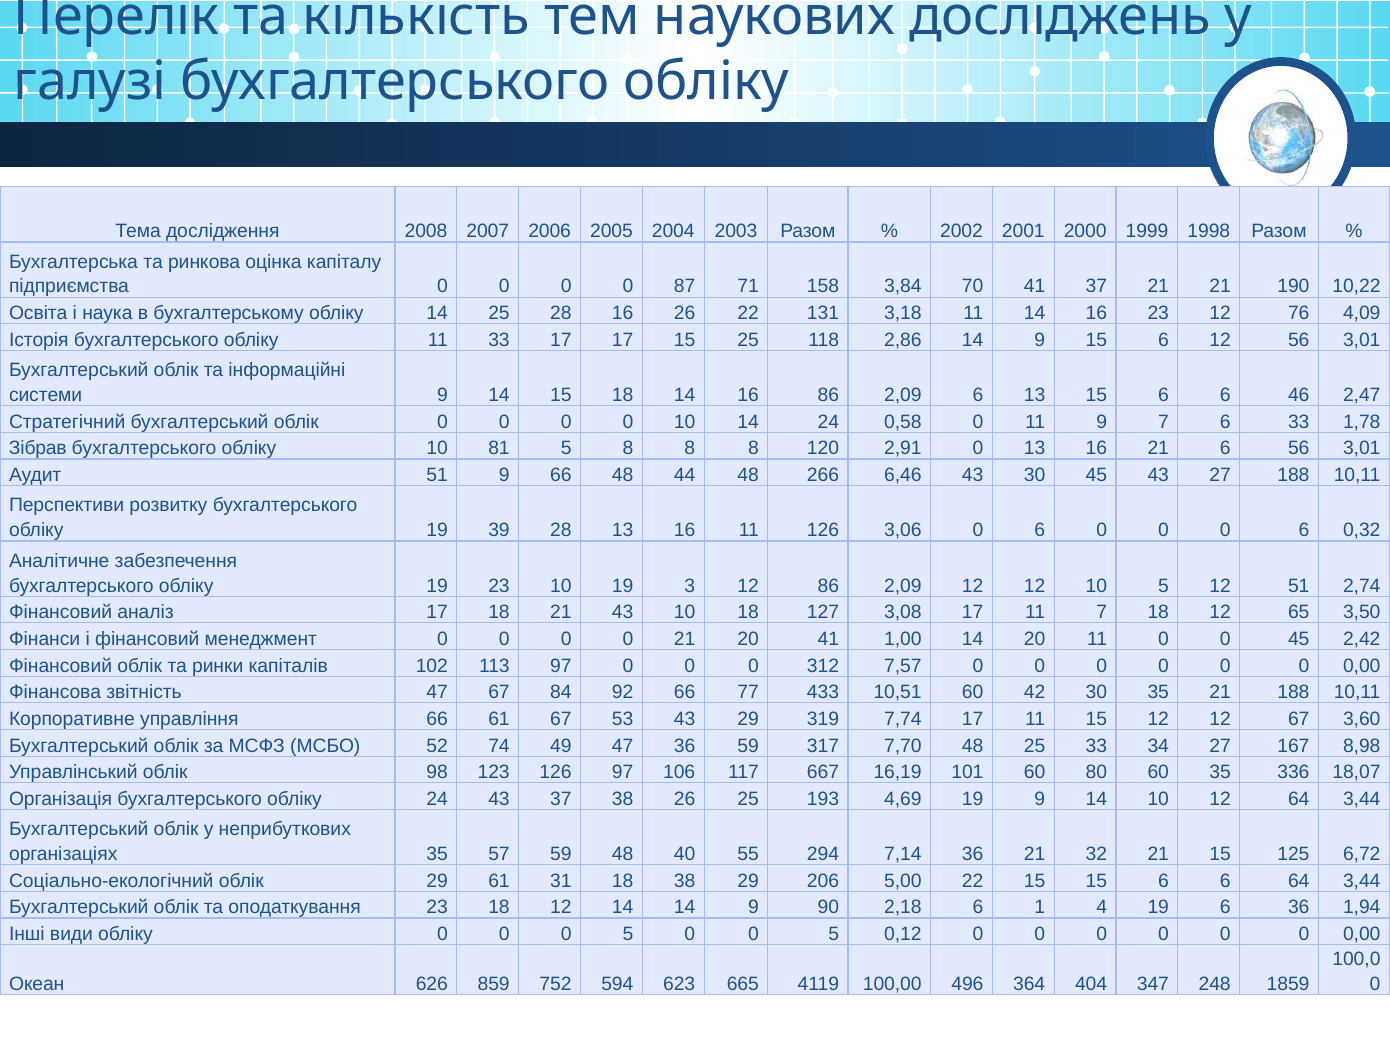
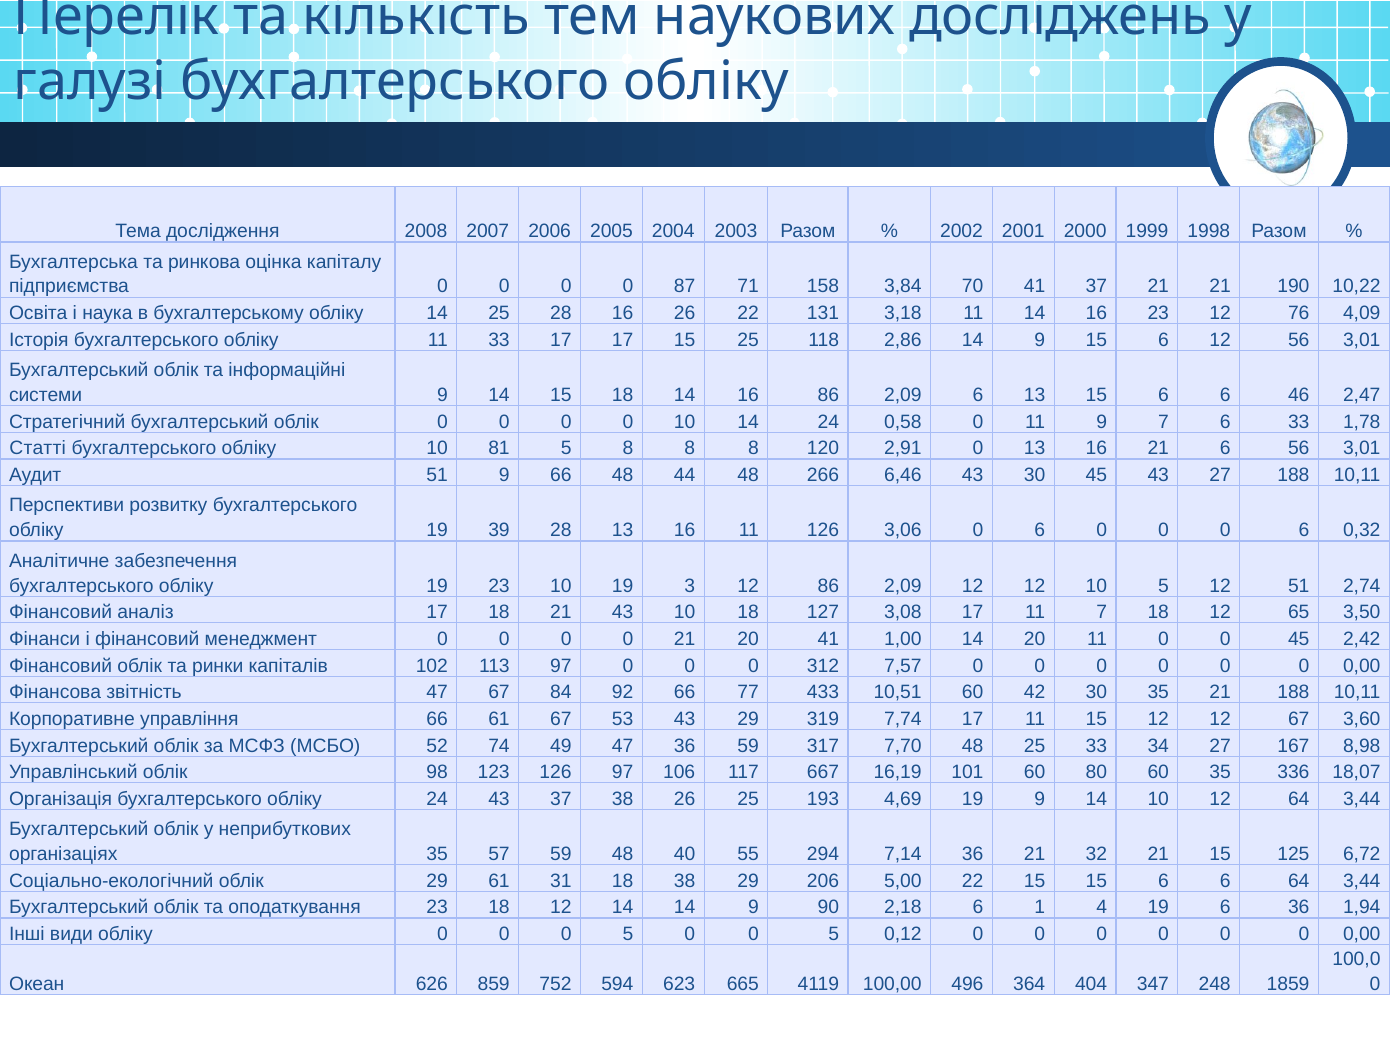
Зібрав: Зібрав -> Статті (38, 448)
